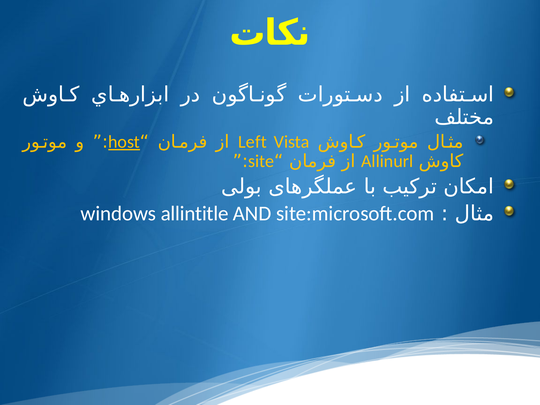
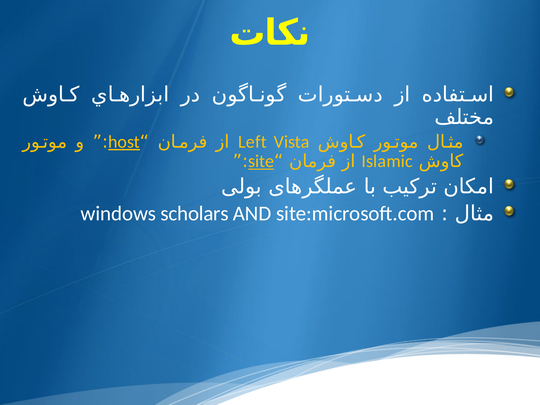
site underline: none -> present (261, 161)
Allinurl: Allinurl -> Islamic (387, 161)
allintitle: allintitle -> scholars (195, 214)
